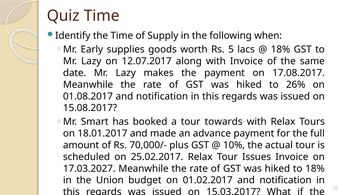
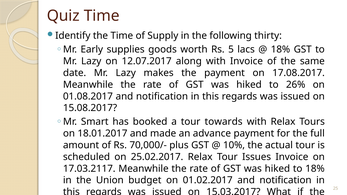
when: when -> thirty (268, 36)
17.03.2027: 17.03.2027 -> 17.03.2117 (89, 169)
